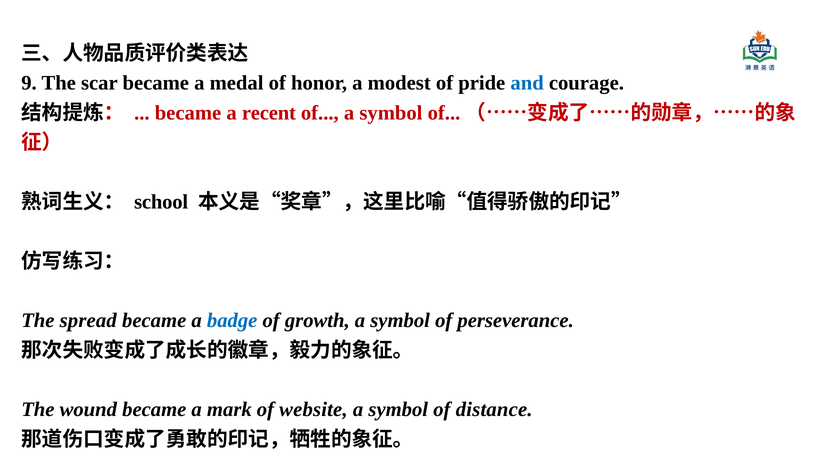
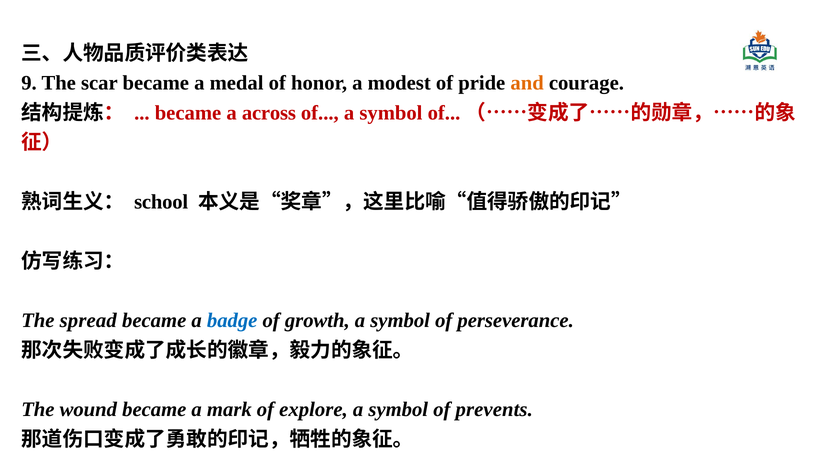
and colour: blue -> orange (527, 83)
recent: recent -> across (269, 113)
website: website -> explore (313, 410)
distance: distance -> prevents (494, 410)
